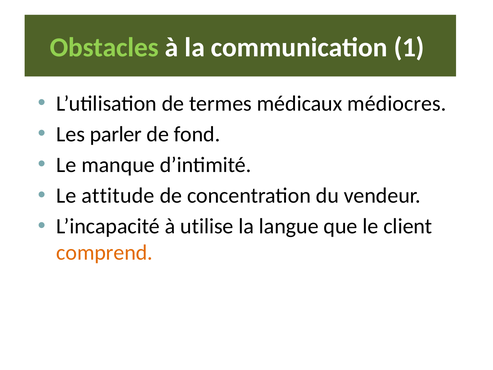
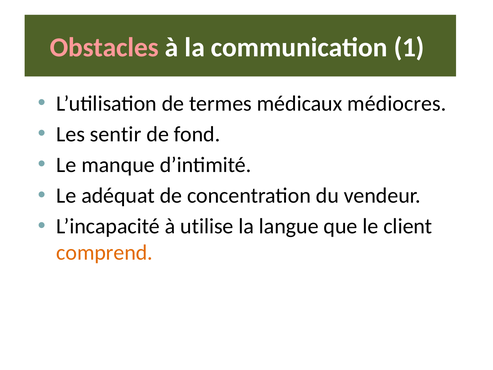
Obstacles colour: light green -> pink (104, 48)
parler: parler -> sentir (116, 134)
attitude: attitude -> adéquat (118, 195)
